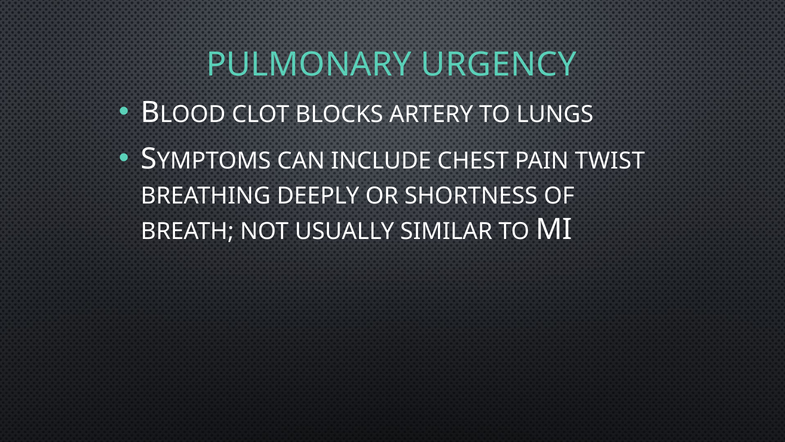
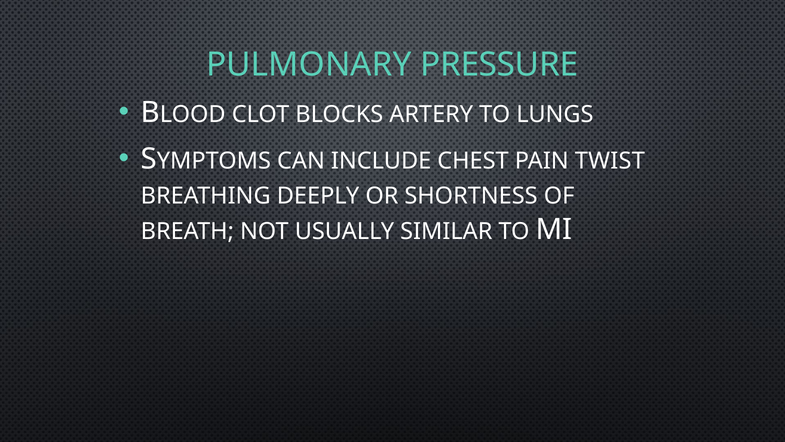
URGENCY: URGENCY -> PRESSURE (499, 65)
